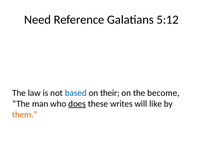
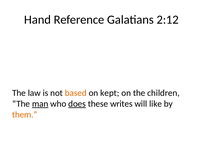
Need: Need -> Hand (38, 20)
5:12: 5:12 -> 2:12 (168, 20)
based colour: blue -> orange (76, 93)
their: their -> kept (110, 93)
become: become -> children (163, 93)
man underline: none -> present (40, 104)
